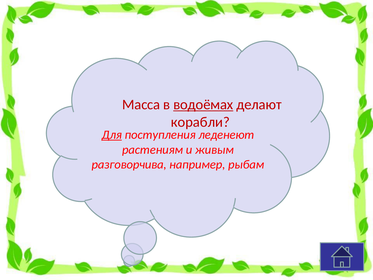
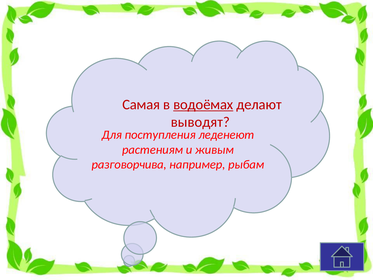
Масса: Масса -> Самая (141, 104)
корабли: корабли -> выводят (200, 122)
Для underline: present -> none (112, 135)
